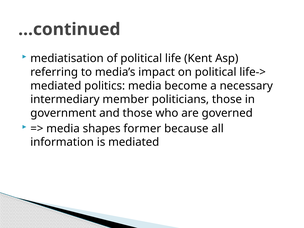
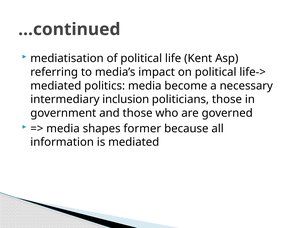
member: member -> inclusion (126, 99)
